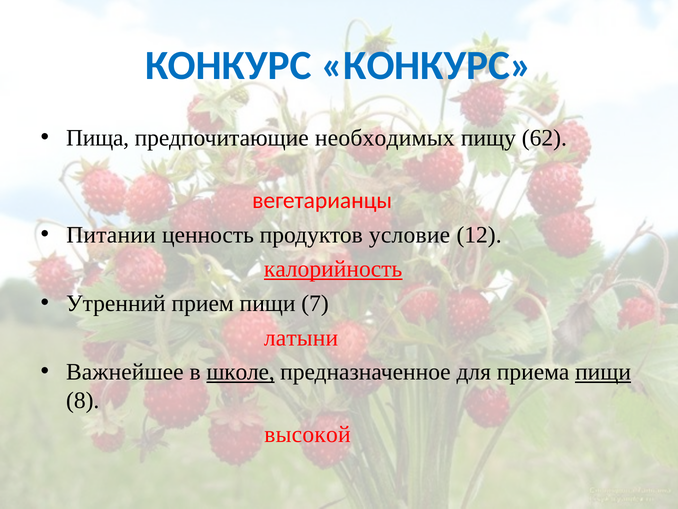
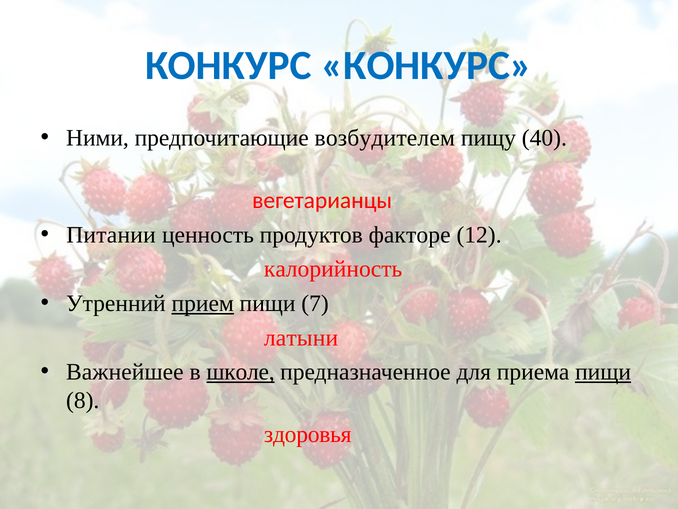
Пища: Пища -> Ними (97, 138)
необходимых: необходимых -> возбудителем (385, 138)
62: 62 -> 40 (544, 138)
условие: условие -> факторе (410, 235)
калорийность underline: present -> none (333, 269)
прием underline: none -> present (203, 303)
высокой: высокой -> здоровья (308, 434)
